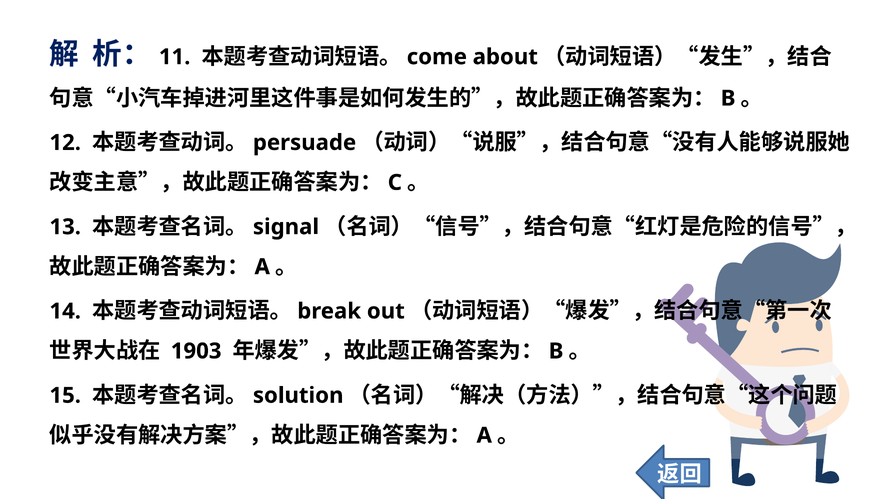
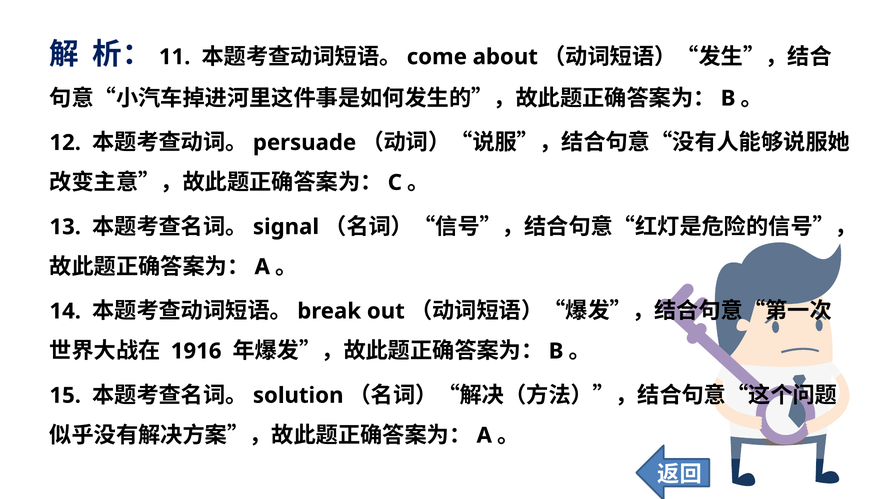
1903: 1903 -> 1916 (196, 351)
